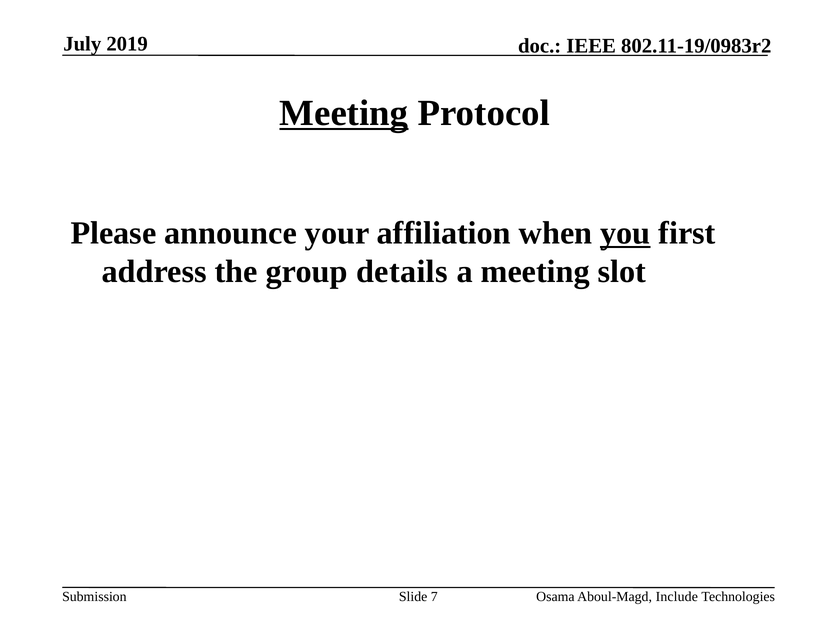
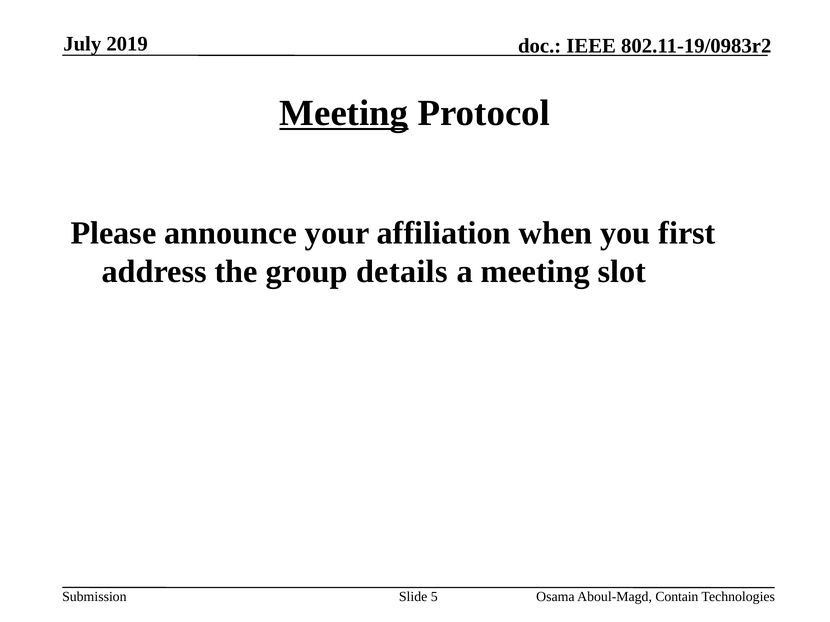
you underline: present -> none (625, 233)
7: 7 -> 5 (434, 597)
Include: Include -> Contain (677, 597)
